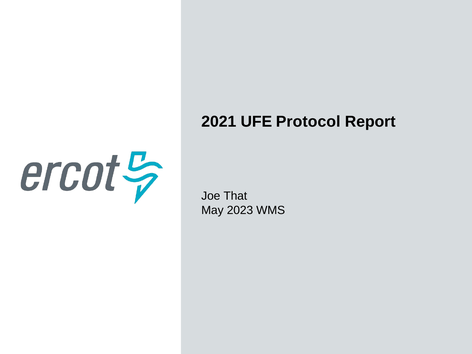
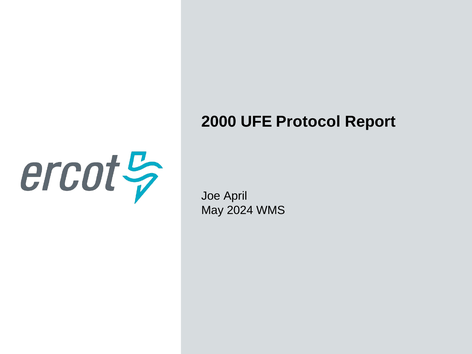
2021: 2021 -> 2000 (219, 122)
That: That -> April (235, 196)
2023: 2023 -> 2024 (240, 210)
